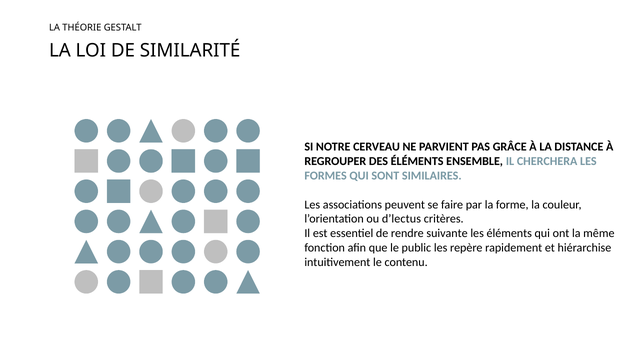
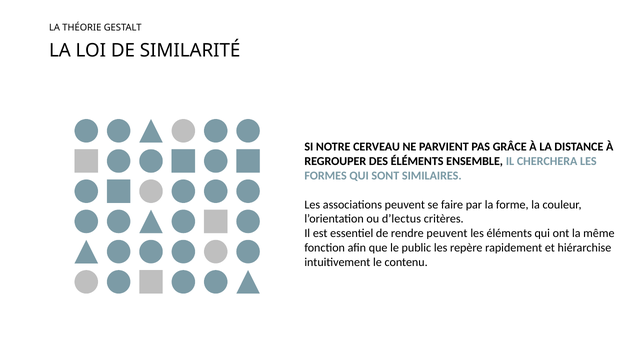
rendre suivante: suivante -> peuvent (447, 233)
